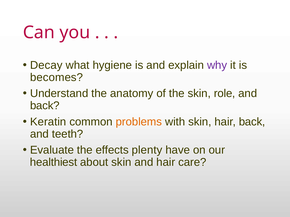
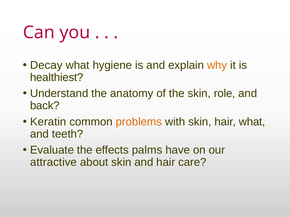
why colour: purple -> orange (217, 65)
becomes: becomes -> healthiest (57, 78)
hair back: back -> what (252, 122)
plenty: plenty -> palms (147, 150)
healthiest: healthiest -> attractive (53, 163)
